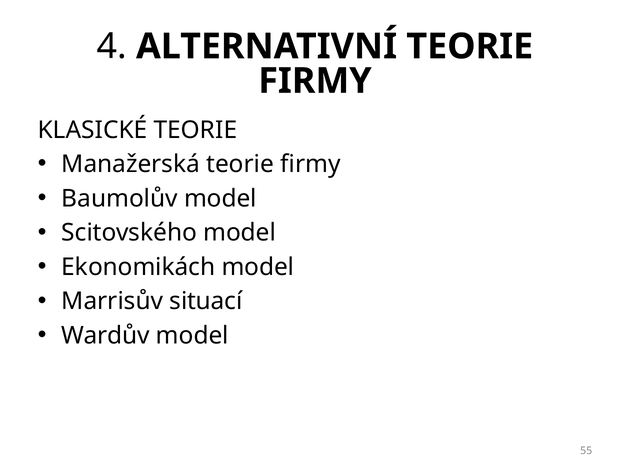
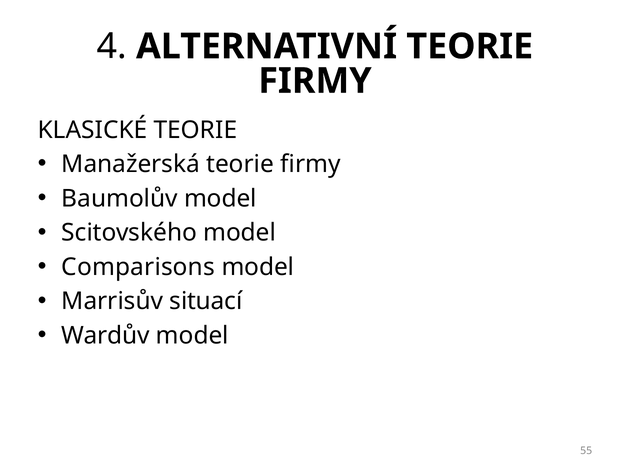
Ekonomikách: Ekonomikách -> Comparisons (138, 267)
